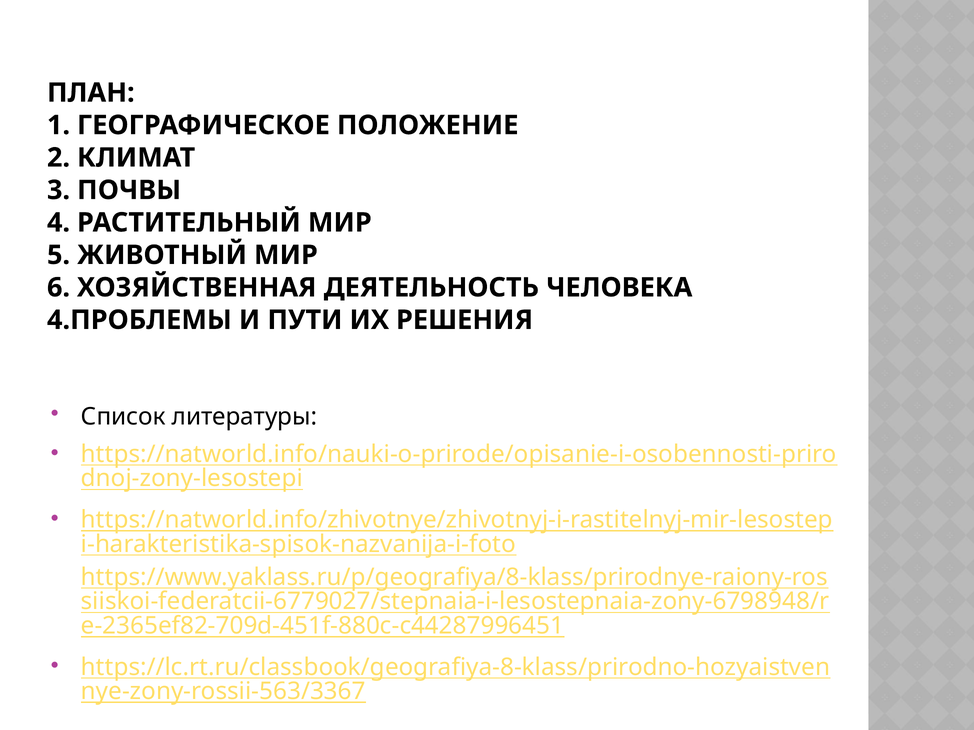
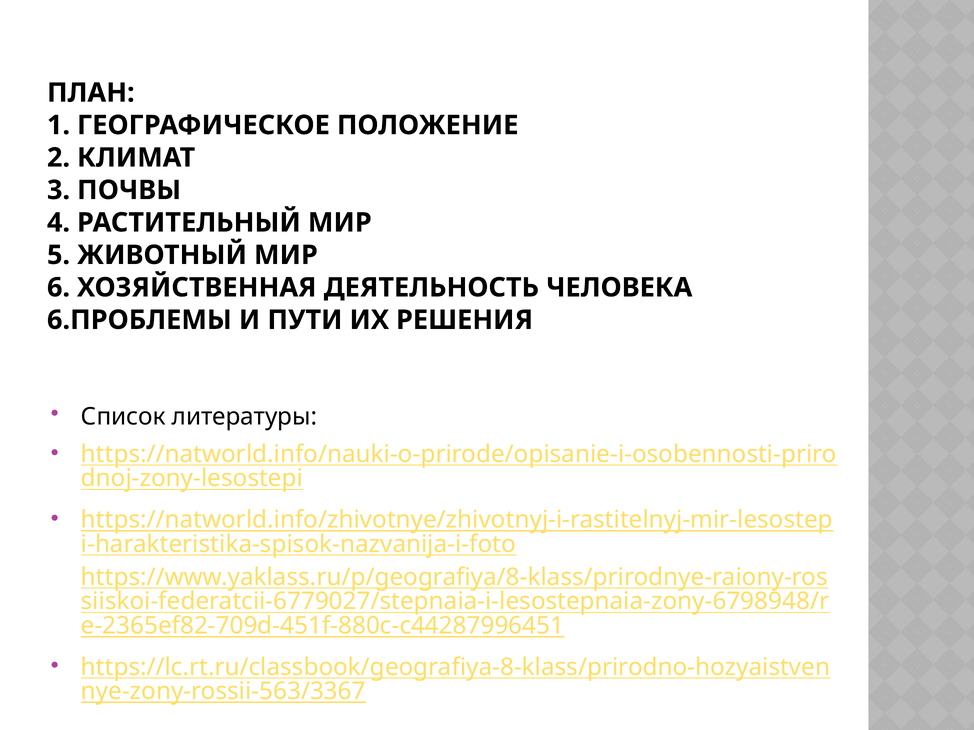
4.ПРОБЛЕМЫ: 4.ПРОБЛЕМЫ -> 6.ПРОБЛЕМЫ (139, 320)
